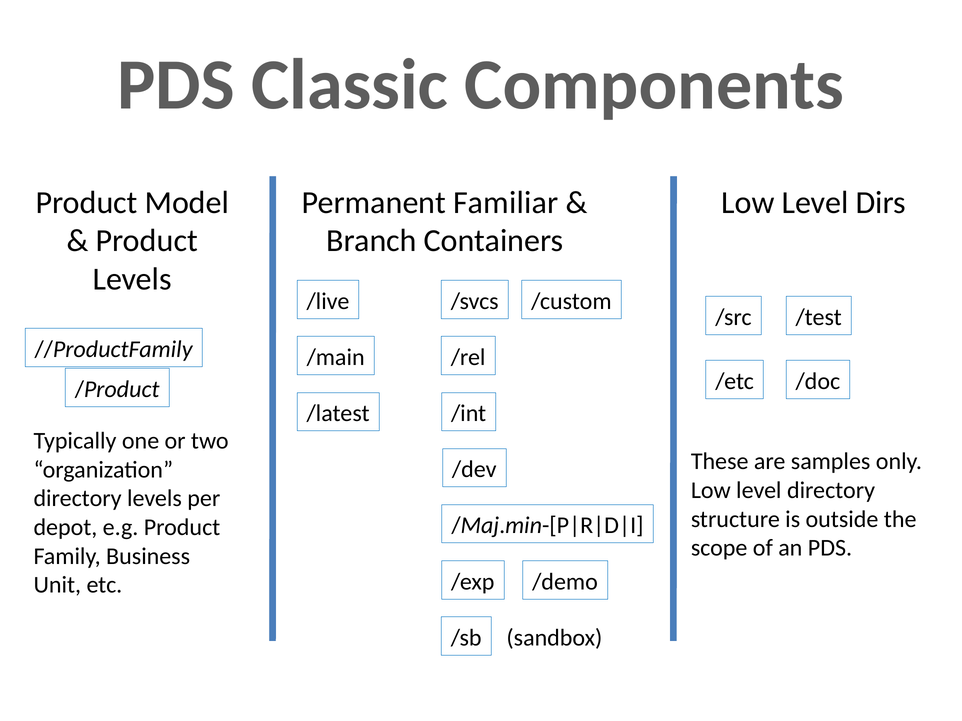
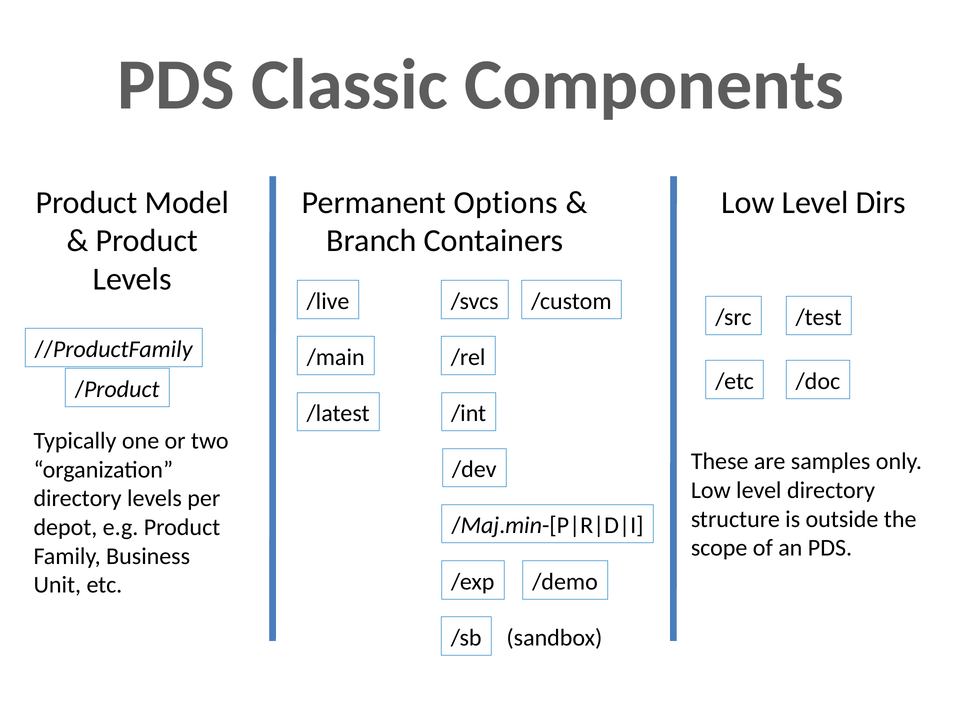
Familiar: Familiar -> Options (506, 203)
